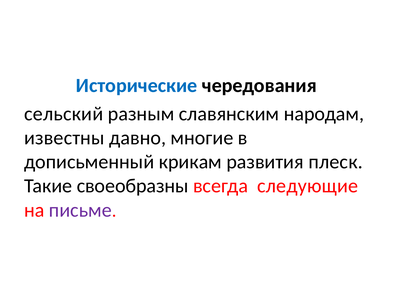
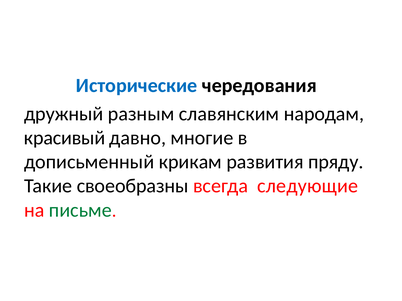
сельский: сельский -> дружный (64, 114)
известны: известны -> красивый (65, 138)
плеск: плеск -> пряду (336, 162)
письме colour: purple -> green (80, 210)
